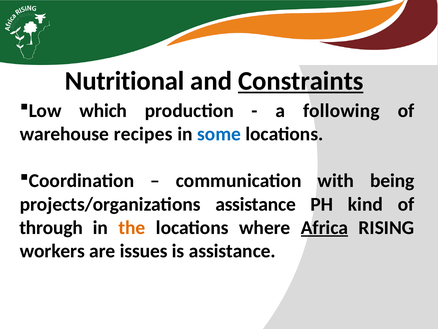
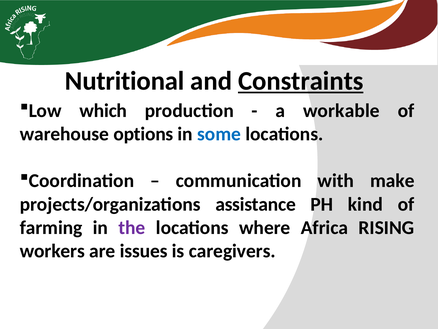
following: following -> workable (341, 110)
recipes: recipes -> options (143, 134)
being: being -> make (392, 181)
through: through -> farming (51, 227)
the colour: orange -> purple (132, 227)
Africa underline: present -> none (324, 227)
is assistance: assistance -> caregivers (232, 251)
